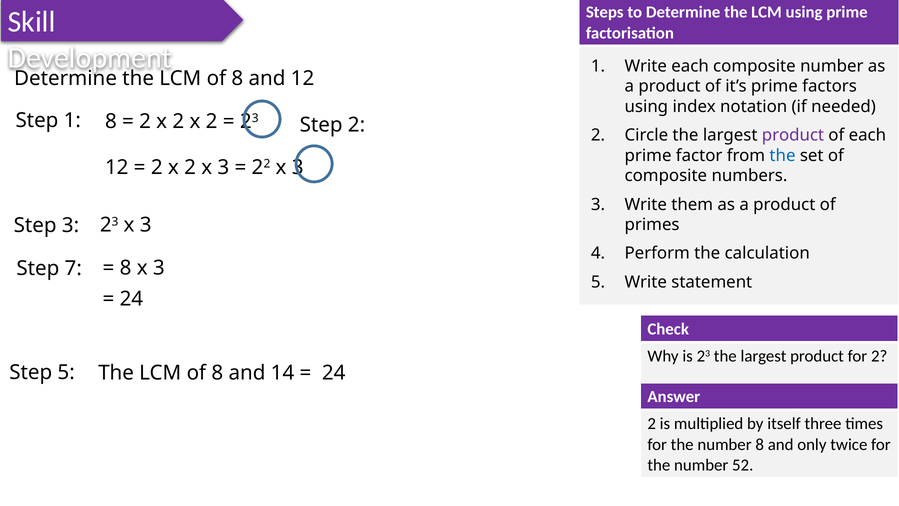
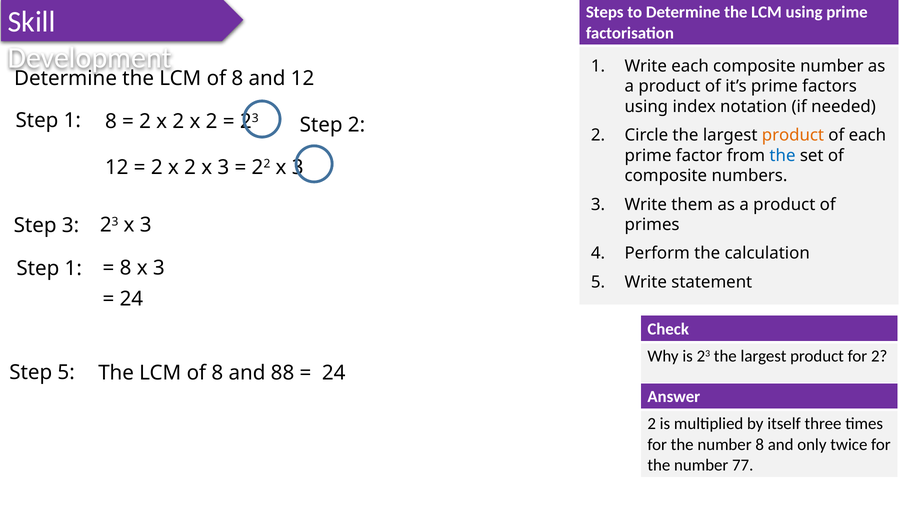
product colour: purple -> orange (793, 135)
7: 7 -> 1 (73, 268)
14: 14 -> 88 (283, 373)
52: 52 -> 77 (743, 465)
